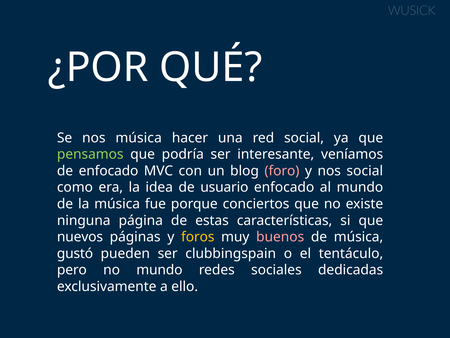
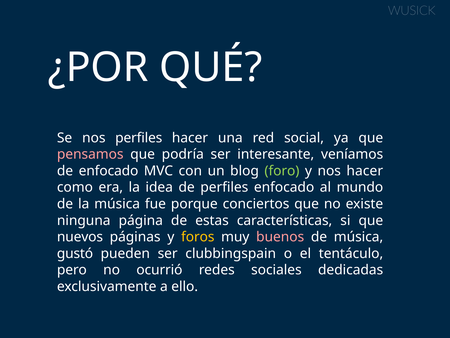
nos música: música -> perfiles (139, 138)
pensamos colour: light green -> pink (90, 154)
foro colour: pink -> light green (282, 171)
nos social: social -> hacer (365, 171)
de usuario: usuario -> perfiles (224, 187)
no mundo: mundo -> ocurrió (159, 270)
